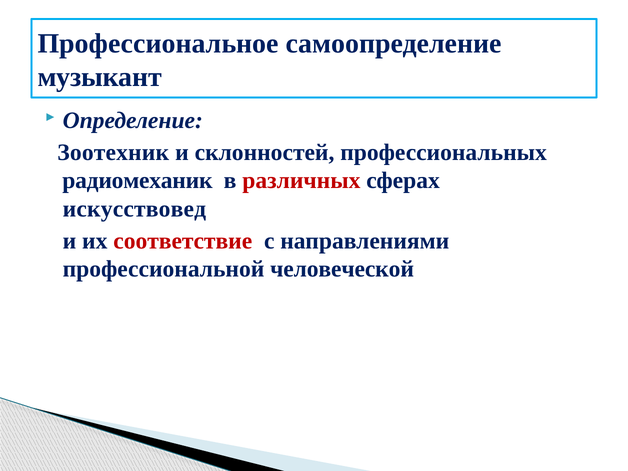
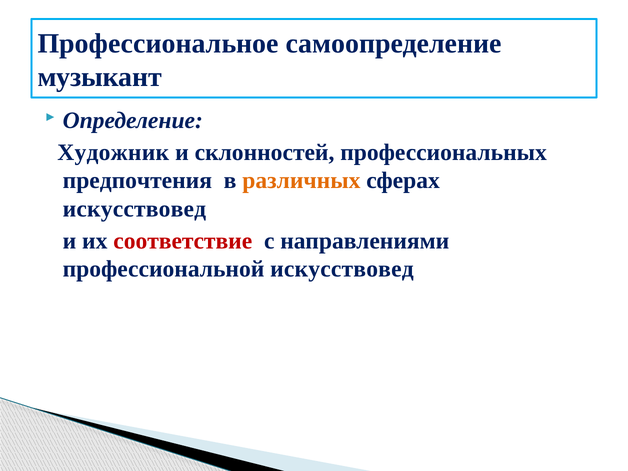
Зоотехник: Зоотехник -> Художник (113, 152)
радиомеханик: радиомеханик -> предпочтения (137, 181)
различных colour: red -> orange (301, 181)
профессиональной человеческой: человеческой -> искусствовед (342, 269)
